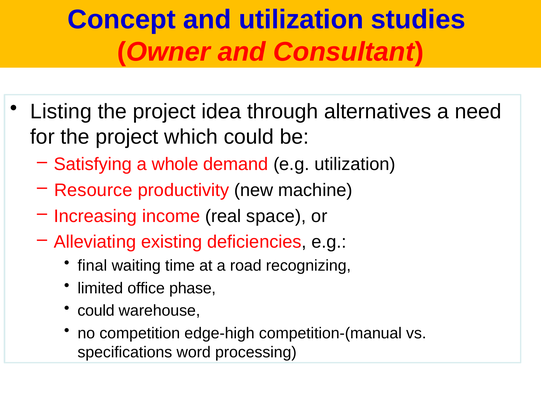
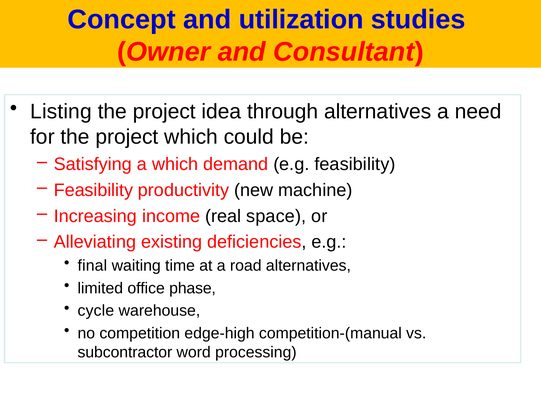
a whole: whole -> which (175, 164)
e.g utilization: utilization -> feasibility (355, 164)
Resource: Resource -> Feasibility (93, 190)
road recognizing: recognizing -> alternatives (308, 266)
could: could -> cycle (96, 311)
specifications: specifications -> subcontractor (125, 352)
